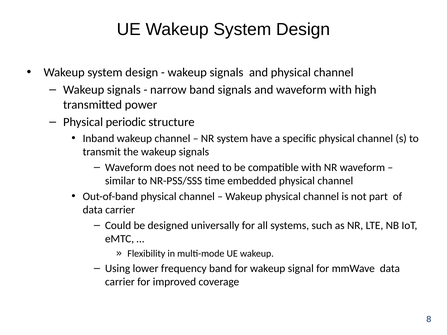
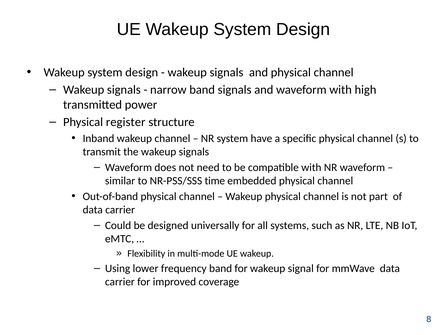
periodic: periodic -> register (126, 122)
